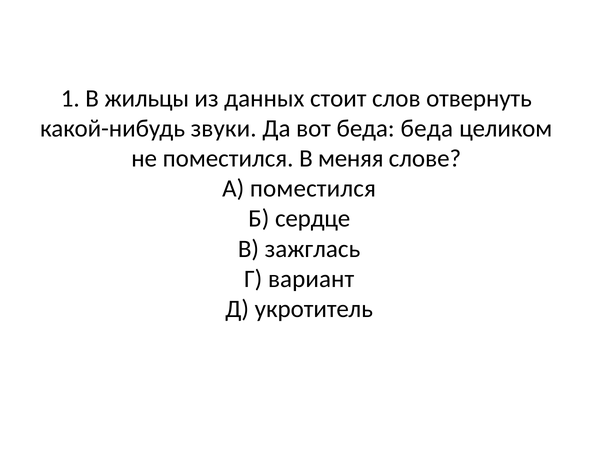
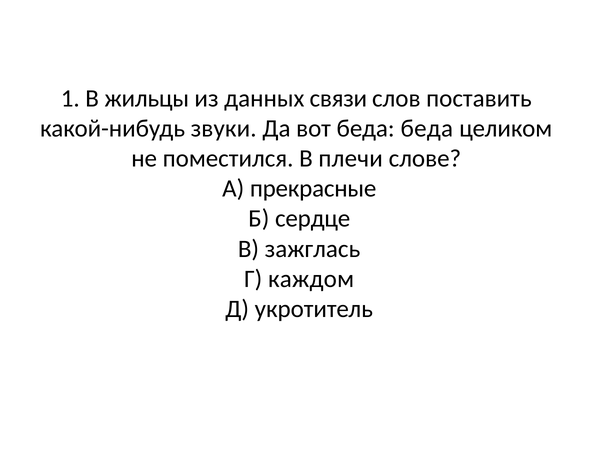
стоит: стоит -> связи (338, 98)
отвернуть: отвернуть -> поставить (479, 98)
меняя: меняя -> плечи (351, 159)
А поместился: поместился -> прекрасные (313, 189)
вариант: вариант -> каждом (311, 279)
